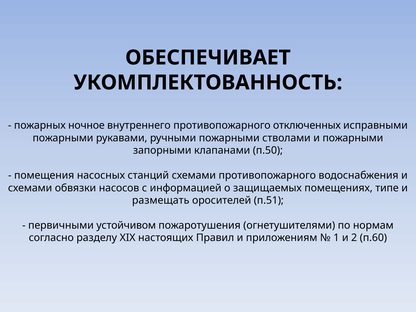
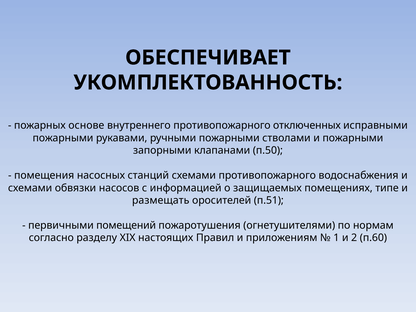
ночное: ночное -> основе (86, 126)
устойчивом: устойчивом -> помещений (126, 225)
